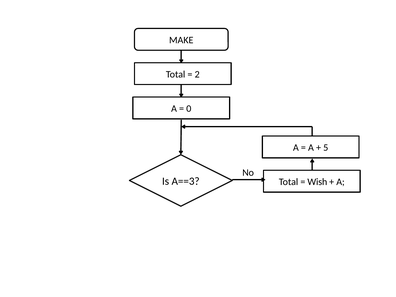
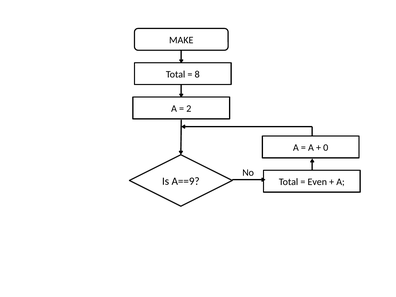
2: 2 -> 8 (197, 74)
0: 0 -> 2 (189, 109)
5: 5 -> 0 (326, 148)
A==3: A==3 -> A==9 (186, 181)
Wish: Wish -> Even (317, 182)
